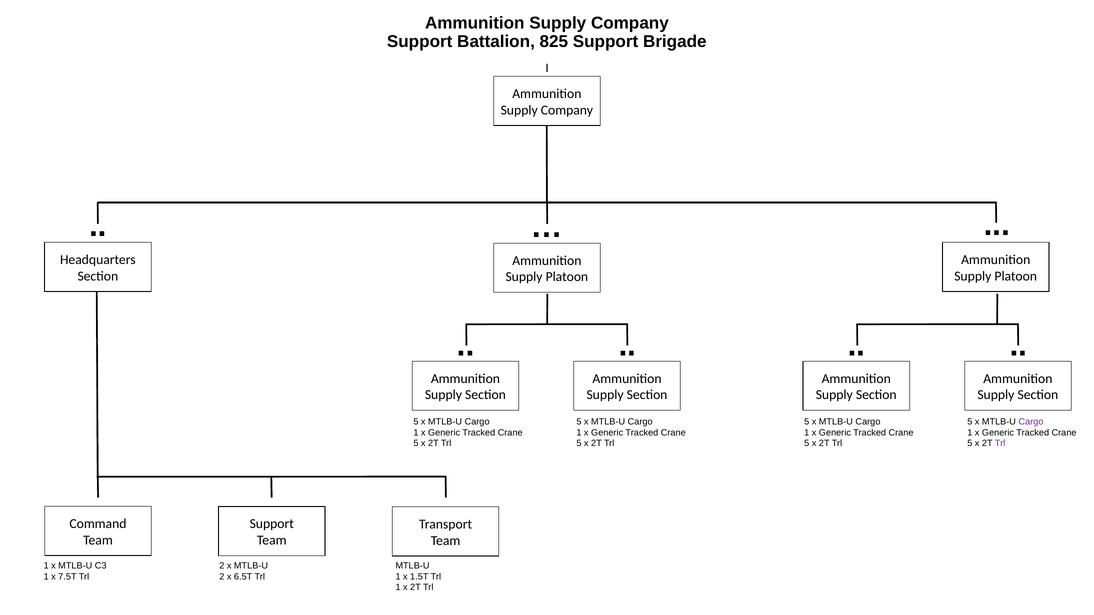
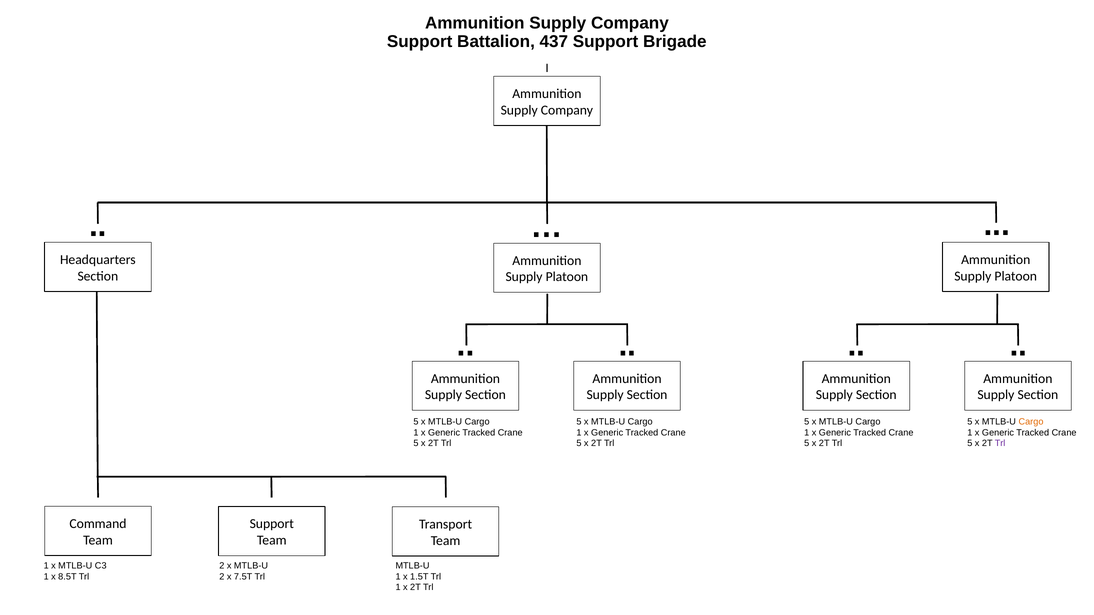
825: 825 -> 437 (554, 41)
Cargo colour: purple -> orange (1031, 422)
7.5T: 7.5T -> 8.5T (67, 577)
6.5T: 6.5T -> 7.5T (243, 577)
